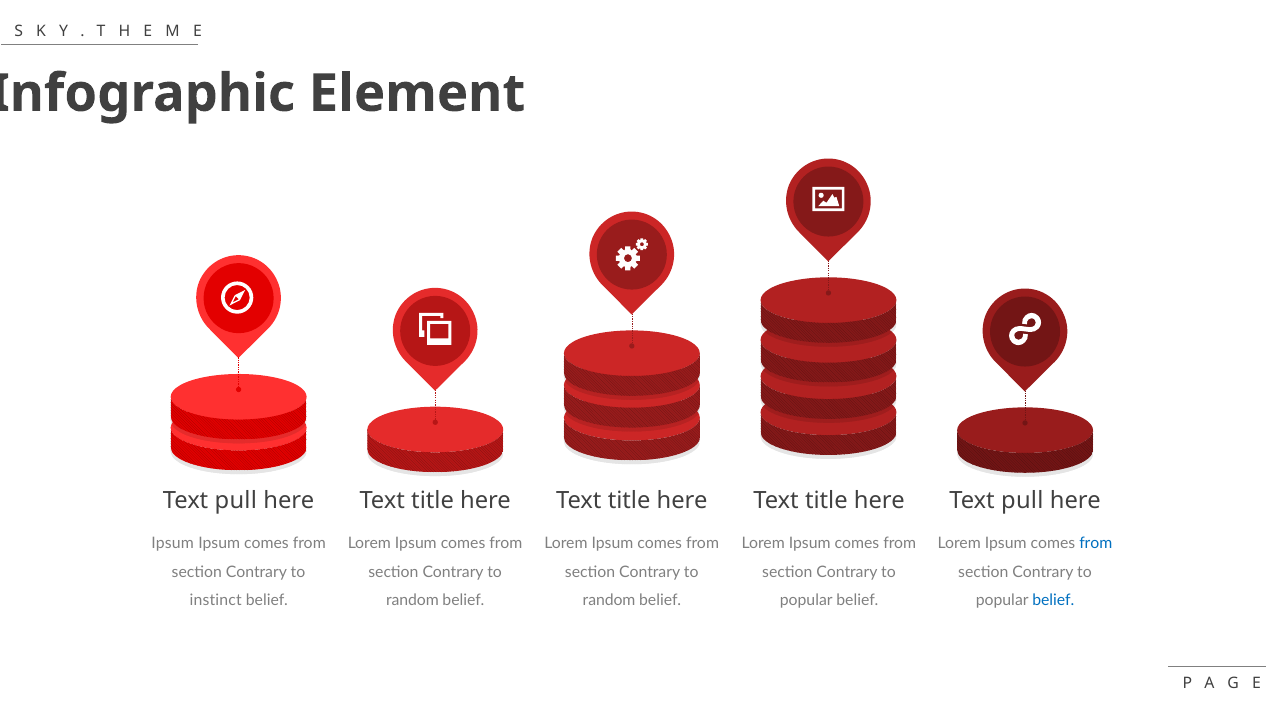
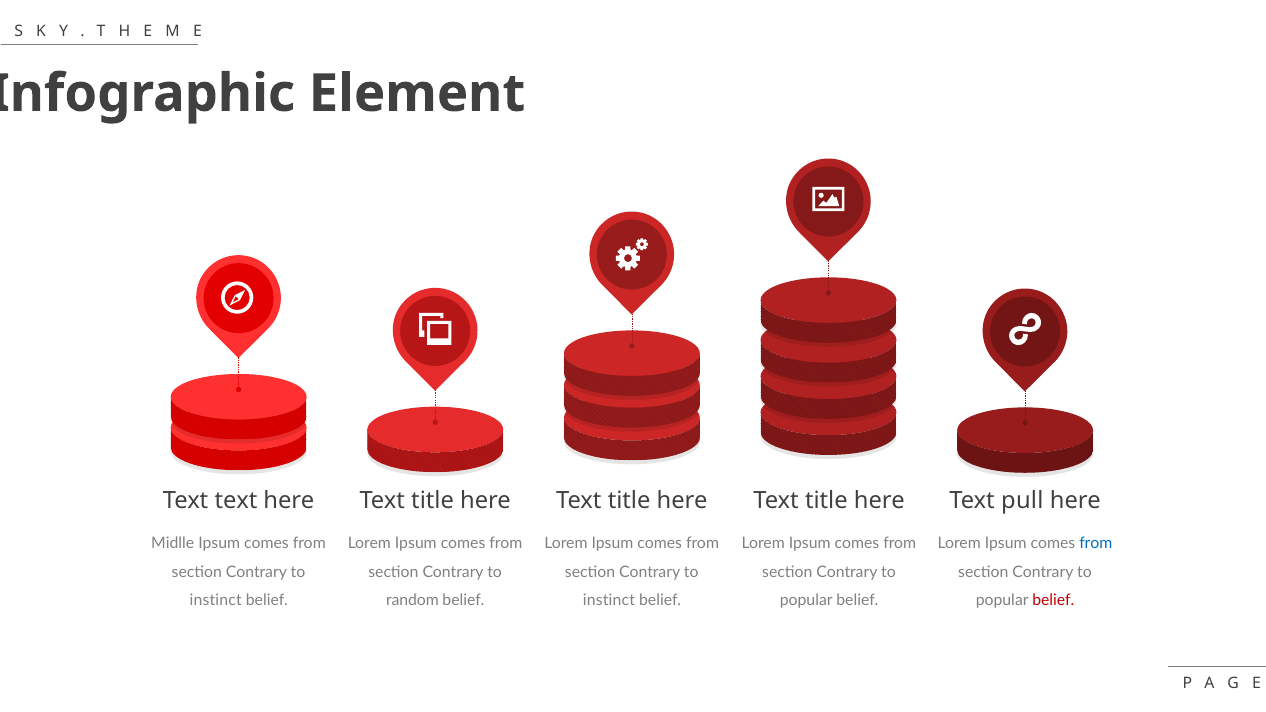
pull: pull -> text (236, 501)
Ipsum: Ipsum -> Midlle (173, 544)
random: random -> instinct (609, 601)
belief colour: blue -> red (1053, 601)
